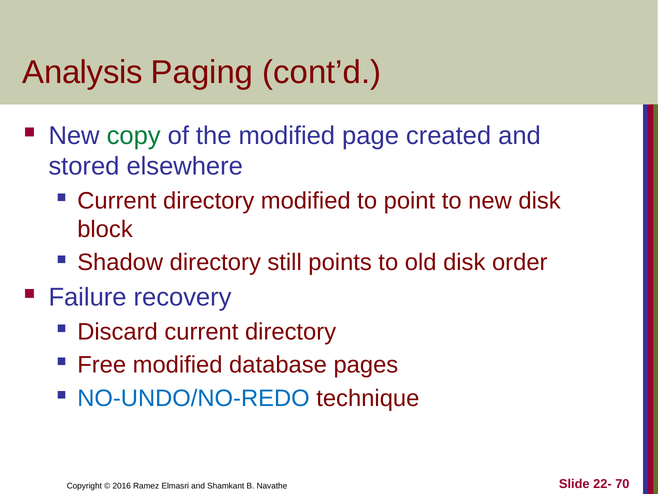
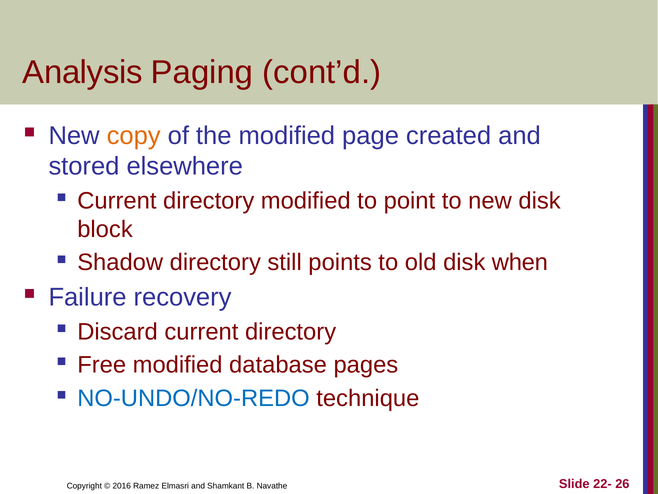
copy colour: green -> orange (134, 136)
order: order -> when (520, 262)
70: 70 -> 26 (622, 483)
